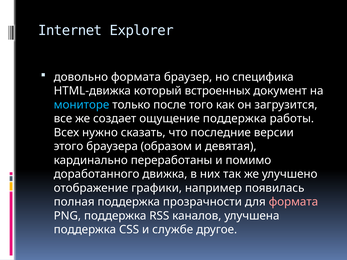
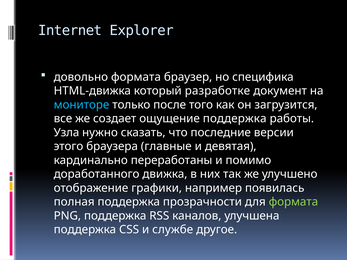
встроенных: встроенных -> разработке (217, 91)
Всех: Всех -> Узла (66, 133)
образом: образом -> главные (166, 147)
формата colour: pink -> light green (293, 202)
